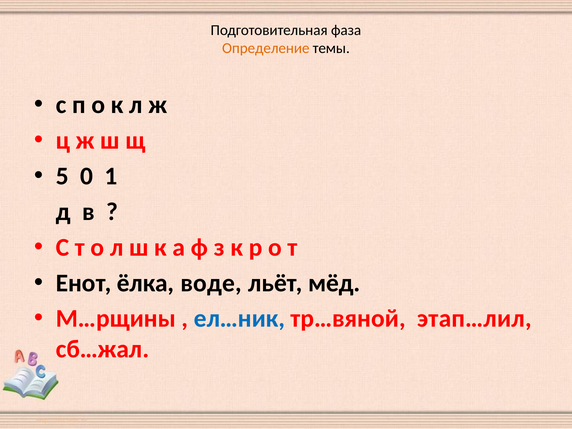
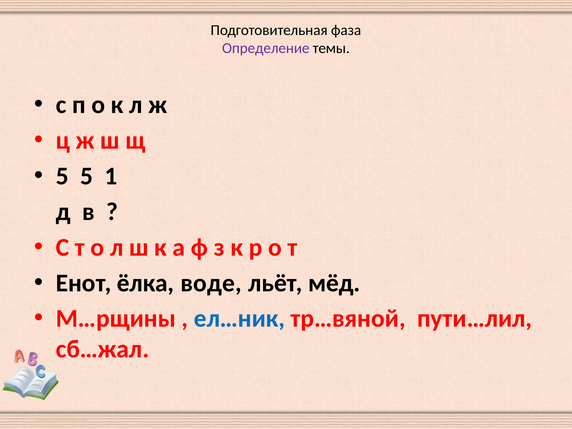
Определение colour: orange -> purple (266, 48)
5 0: 0 -> 5 (87, 176)
этап…лил: этап…лил -> пути…лил (475, 319)
